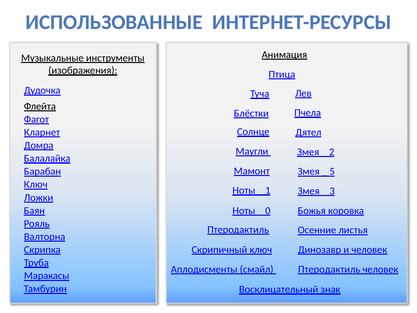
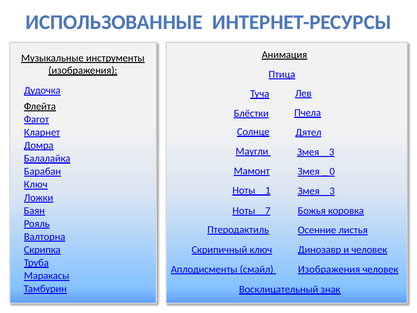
2: 2 -> 3 (332, 152)
5: 5 -> 0 (332, 171)
0: 0 -> 7 (268, 210)
Птеродактиль: Птеродактиль -> Изображения (329, 269)
